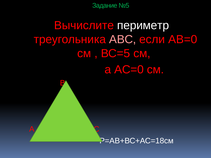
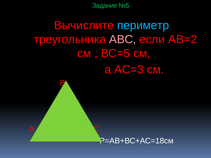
периметр colour: white -> light blue (143, 25)
АВ=0: АВ=0 -> АВ=2 (183, 39)
АС=0: АС=0 -> АС=3 (129, 70)
